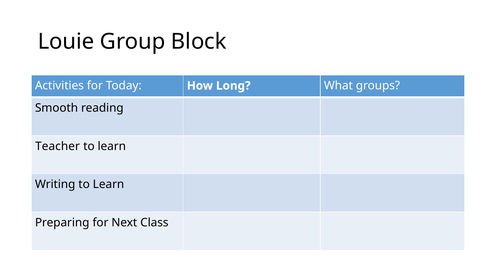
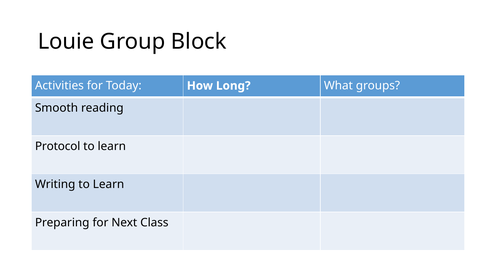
Teacher: Teacher -> Protocol (58, 146)
